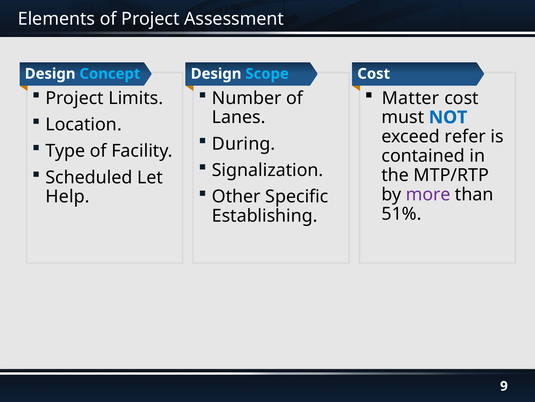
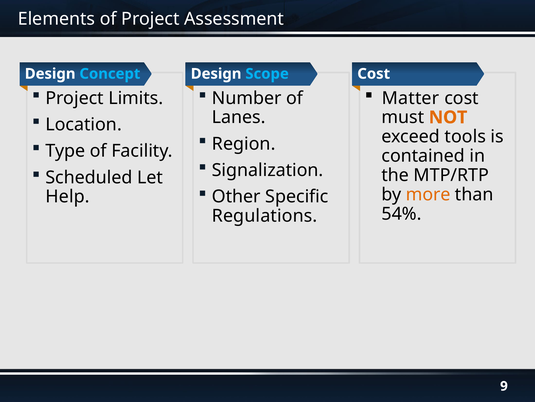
NOT colour: blue -> orange (448, 117)
refer: refer -> tools (465, 136)
During: During -> Region (244, 144)
more colour: purple -> orange (428, 194)
51%: 51% -> 54% (402, 213)
Establishing: Establishing -> Regulations (265, 216)
